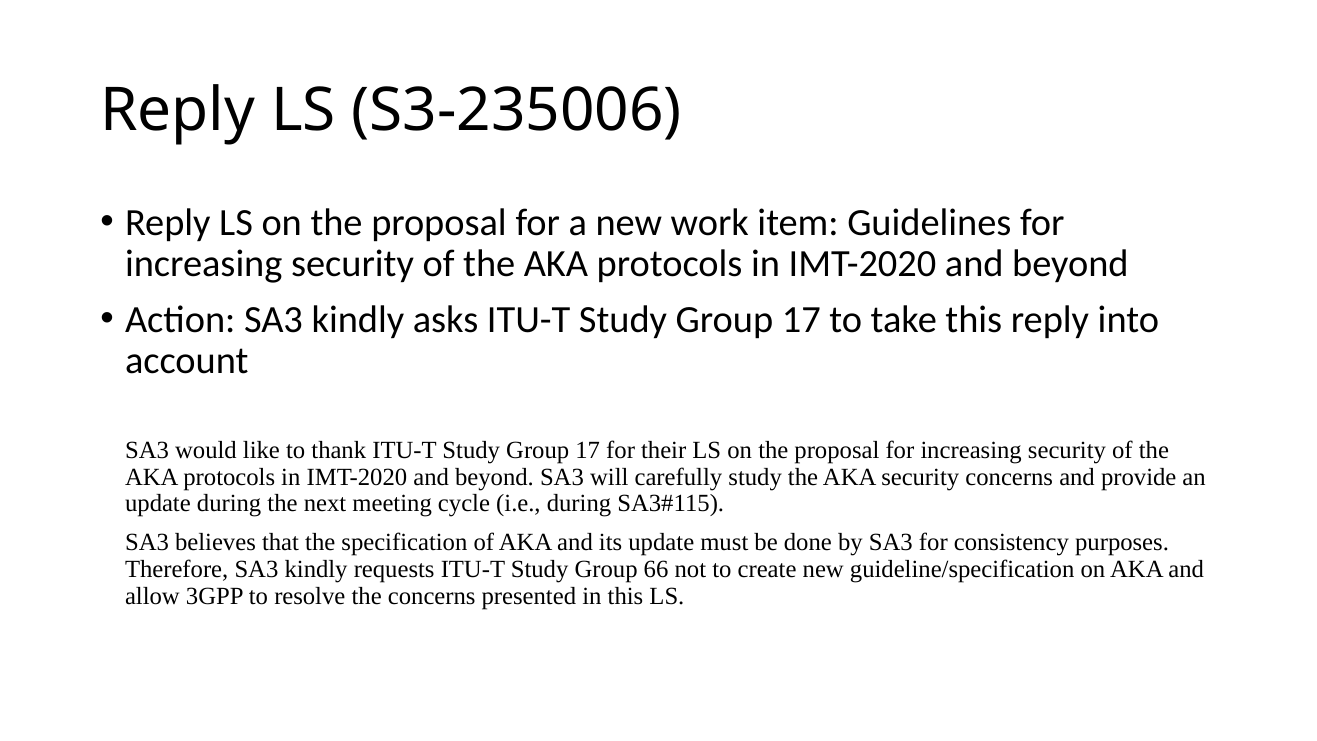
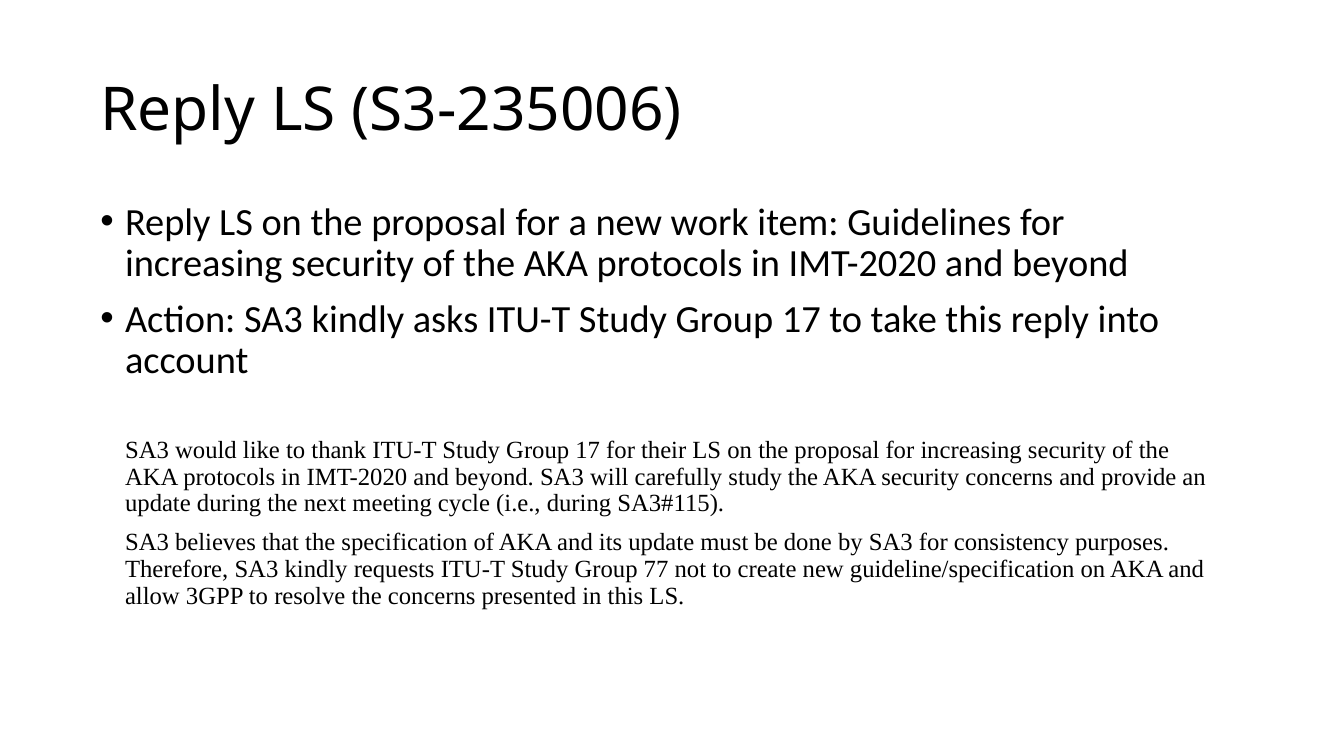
66: 66 -> 77 (656, 569)
